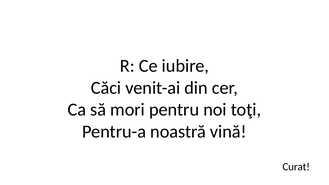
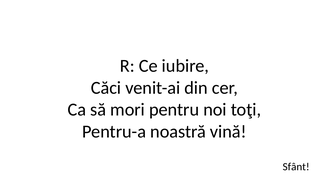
Curat: Curat -> Sfânt (296, 167)
